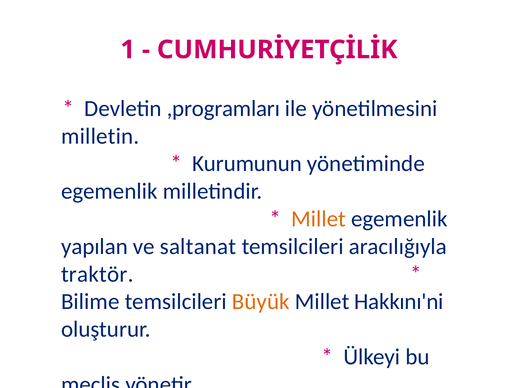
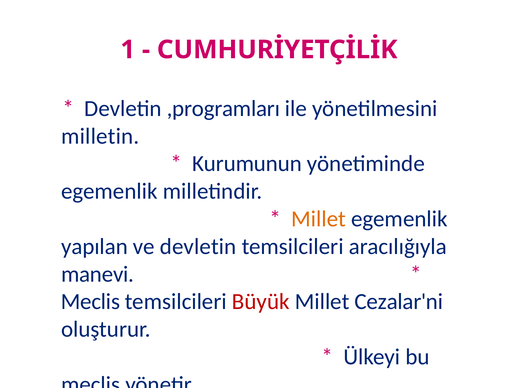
ve saltanat: saltanat -> devletin (198, 247)
traktör: traktör -> manevi (98, 274)
Bilime: Bilime -> Meclis (90, 302)
Büyük colour: orange -> red (261, 302)
Hakkını'ni: Hakkını'ni -> Cezalar'ni (399, 302)
